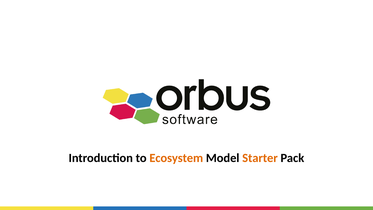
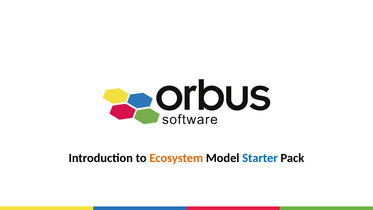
Starter colour: orange -> blue (260, 158)
